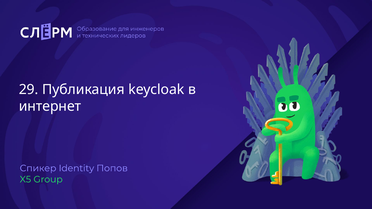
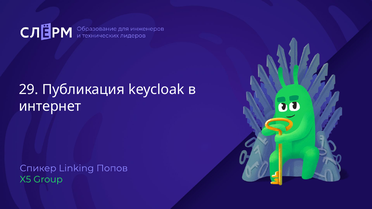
Identity: Identity -> Linking (76, 168)
